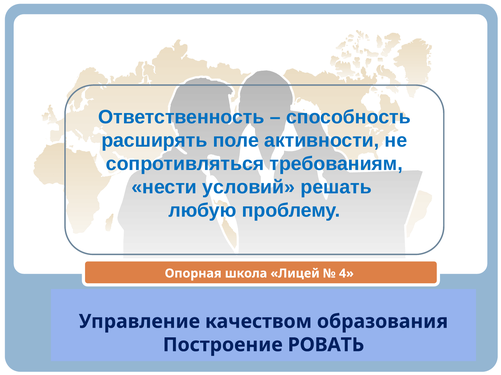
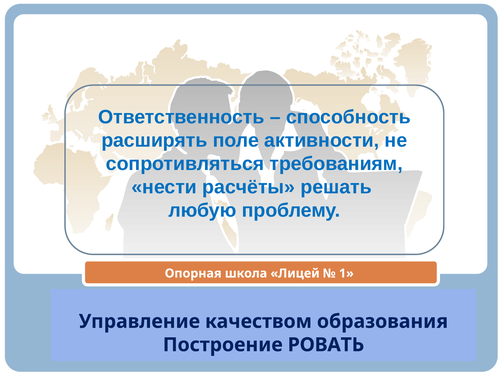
условий: условий -> расчёты (249, 187)
4: 4 -> 1 (346, 274)
